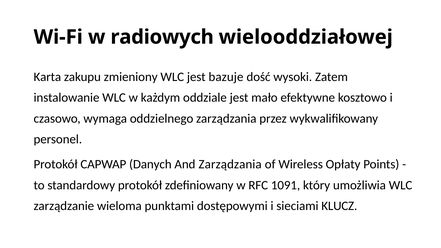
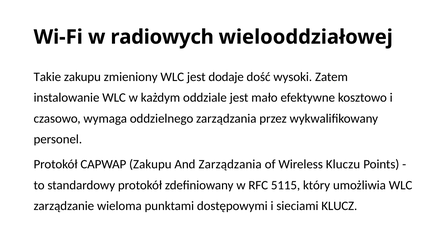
Karta: Karta -> Takie (47, 77)
bazuje: bazuje -> dodaje (226, 77)
CAPWAP Danych: Danych -> Zakupu (150, 164)
Opłaty: Opłaty -> Kluczu (343, 164)
1091: 1091 -> 5115 (286, 185)
